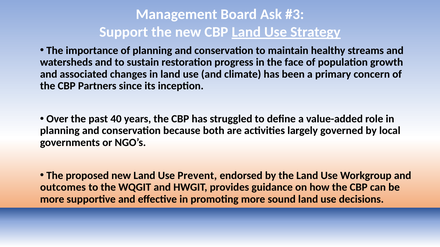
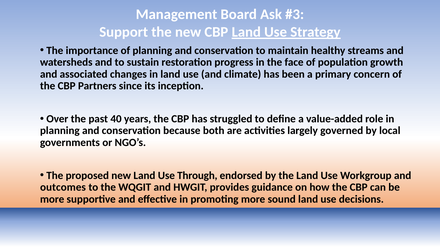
Prevent: Prevent -> Through (197, 176)
